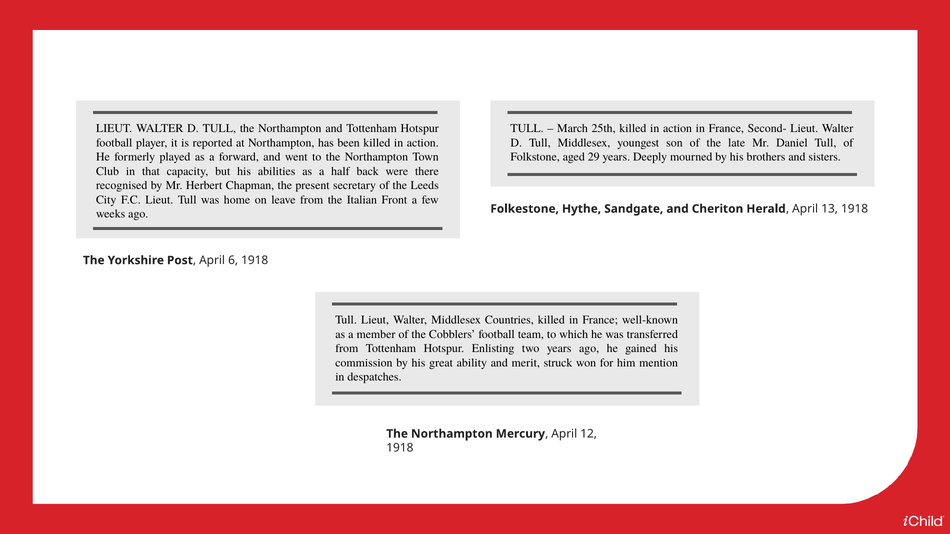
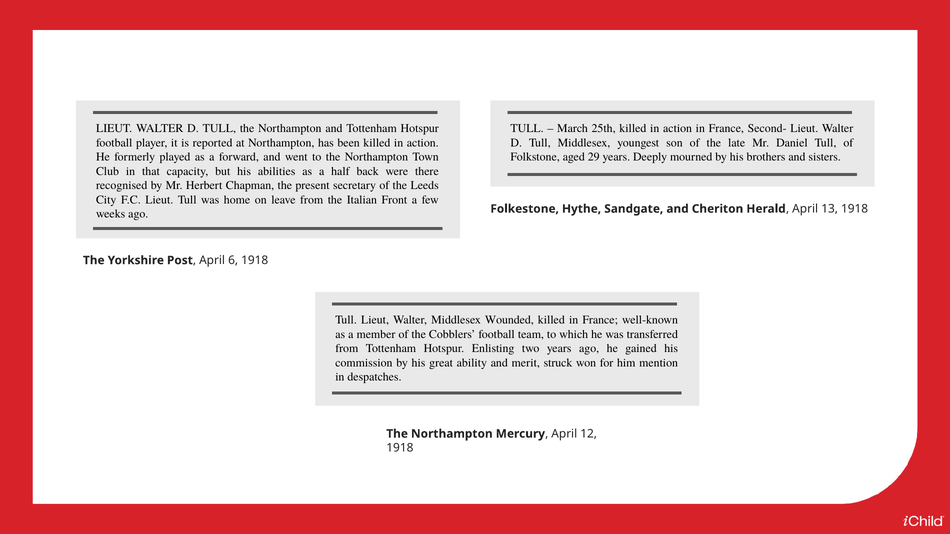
Countries: Countries -> Wounded (509, 320)
